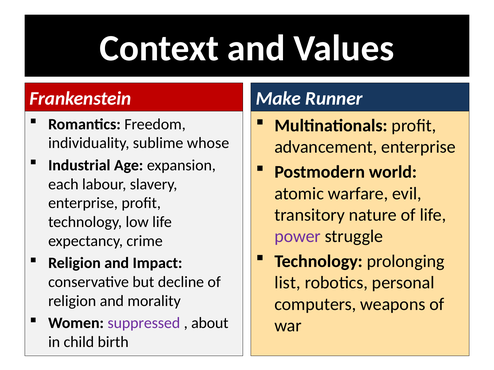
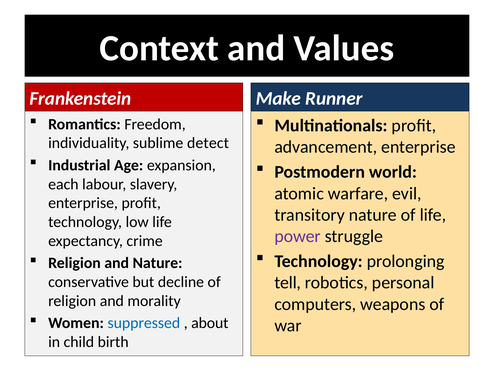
whose: whose -> detect (208, 143)
and Impact: Impact -> Nature (158, 263)
list: list -> tell (288, 283)
suppressed colour: purple -> blue (144, 323)
